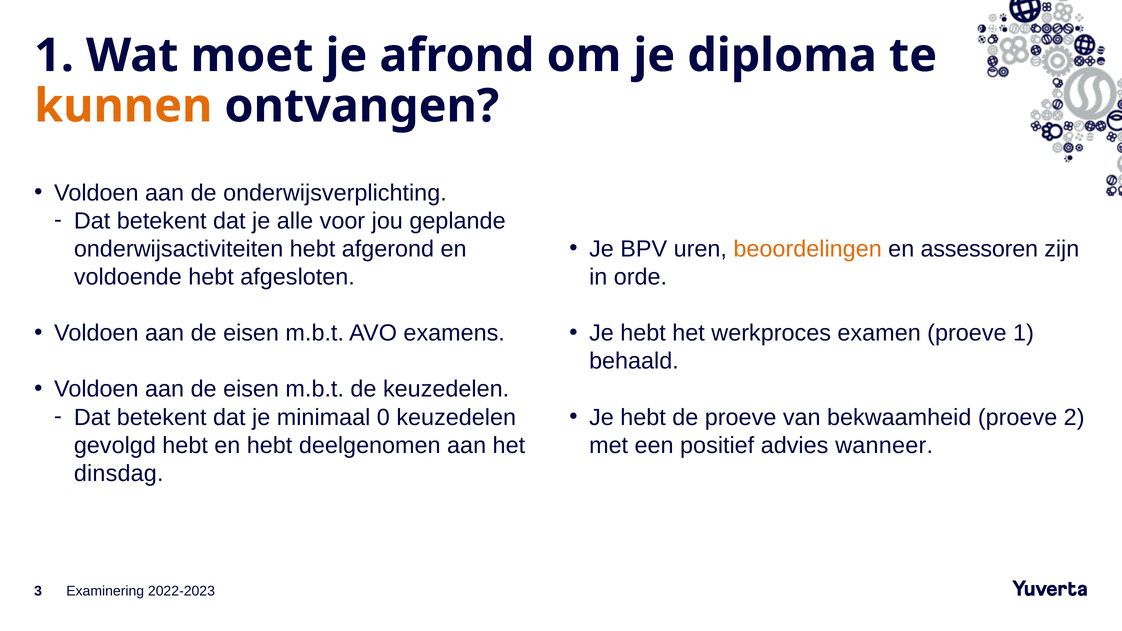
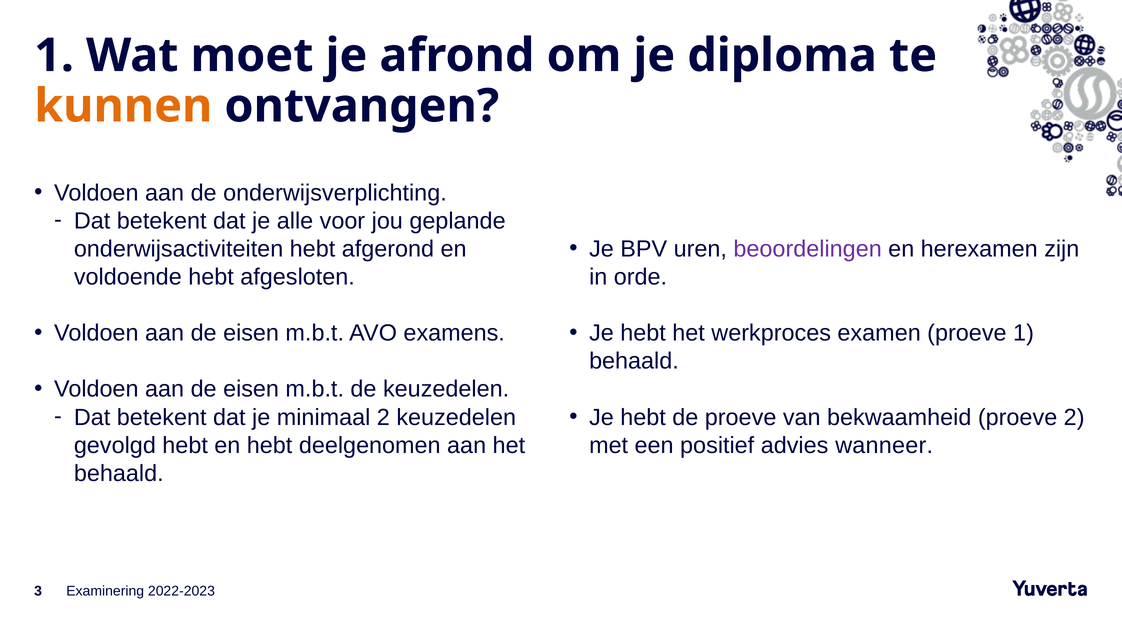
beoordelingen colour: orange -> purple (808, 249)
assessoren: assessoren -> herexamen (979, 249)
minimaal 0: 0 -> 2 (383, 417)
dinsdag: dinsdag -> behaald (119, 473)
